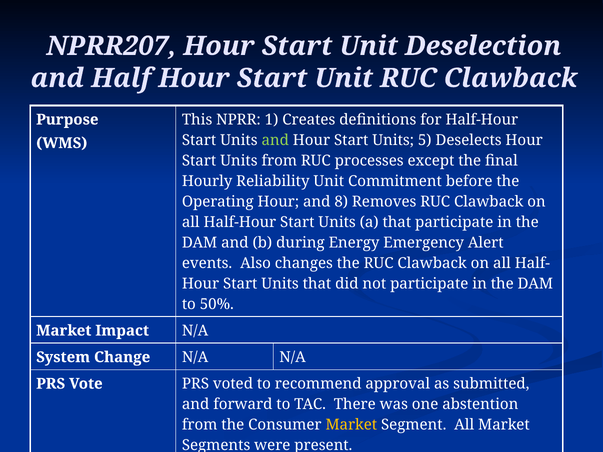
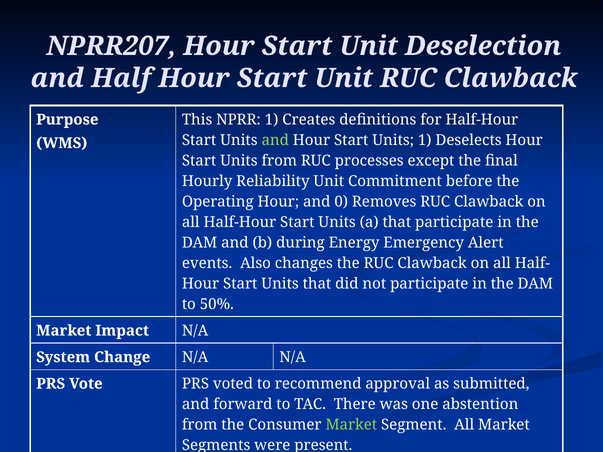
Units 5: 5 -> 1 (425, 140)
8: 8 -> 0 (341, 202)
Market colour: yellow -> light green (351, 425)
